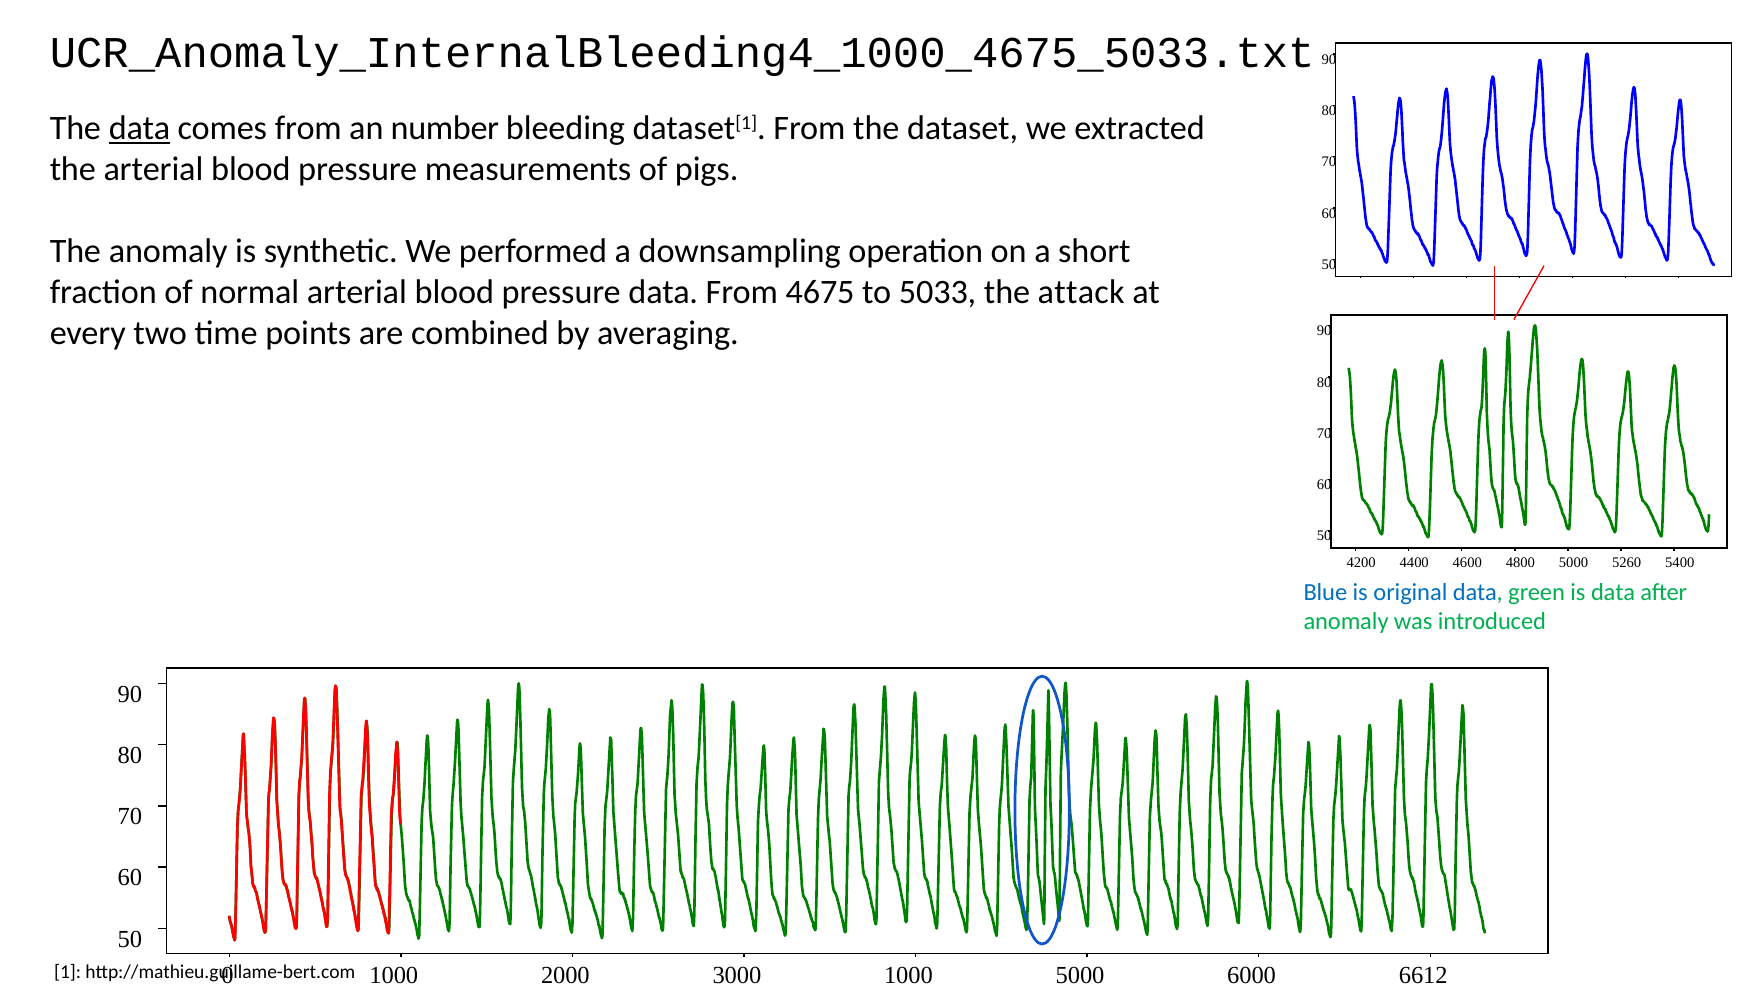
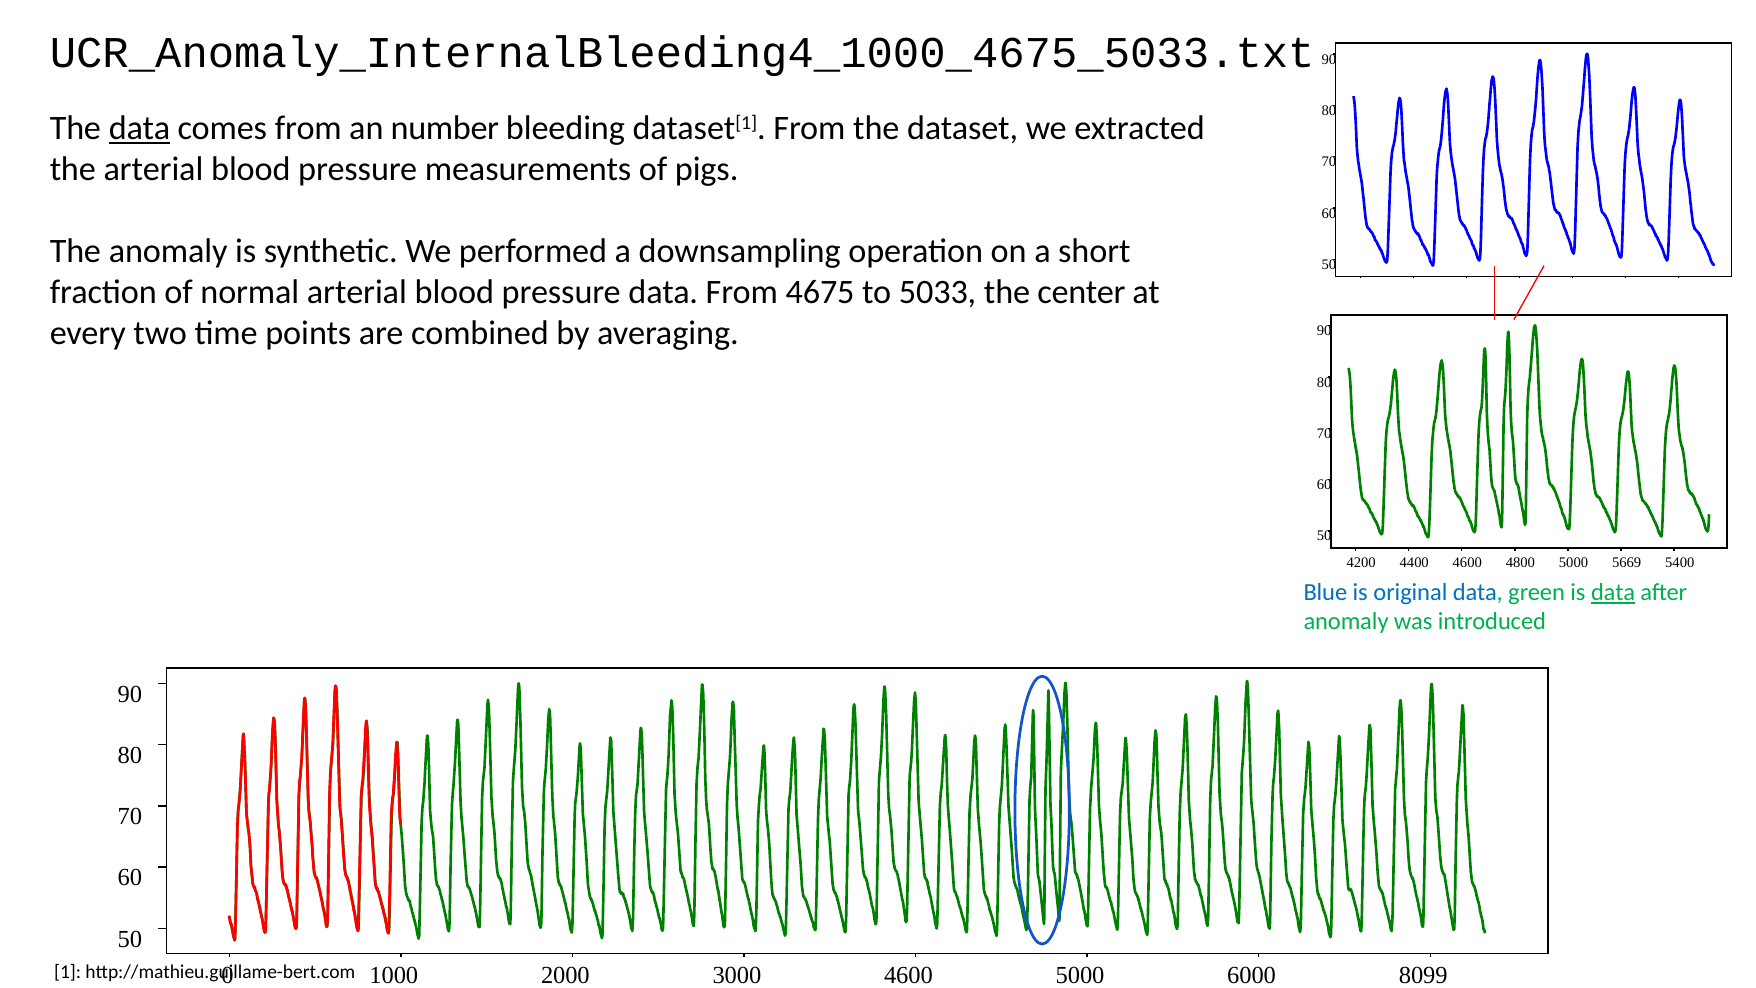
attack: attack -> center (1082, 292)
5260: 5260 -> 5669 (1627, 562)
data underline: none -> present (1613, 592)
3000 1000: 1000 -> 4600 (908, 975)
6612: 6612 -> 8099 (1423, 975)
